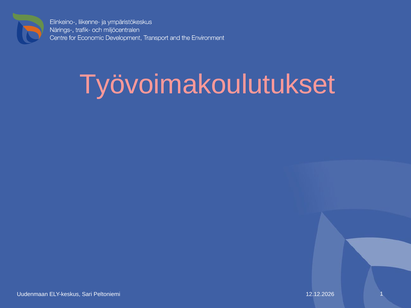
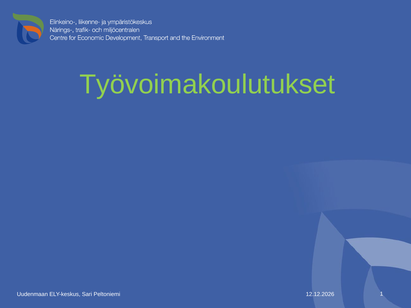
Työvoimakoulutukset colour: pink -> light green (207, 85)
